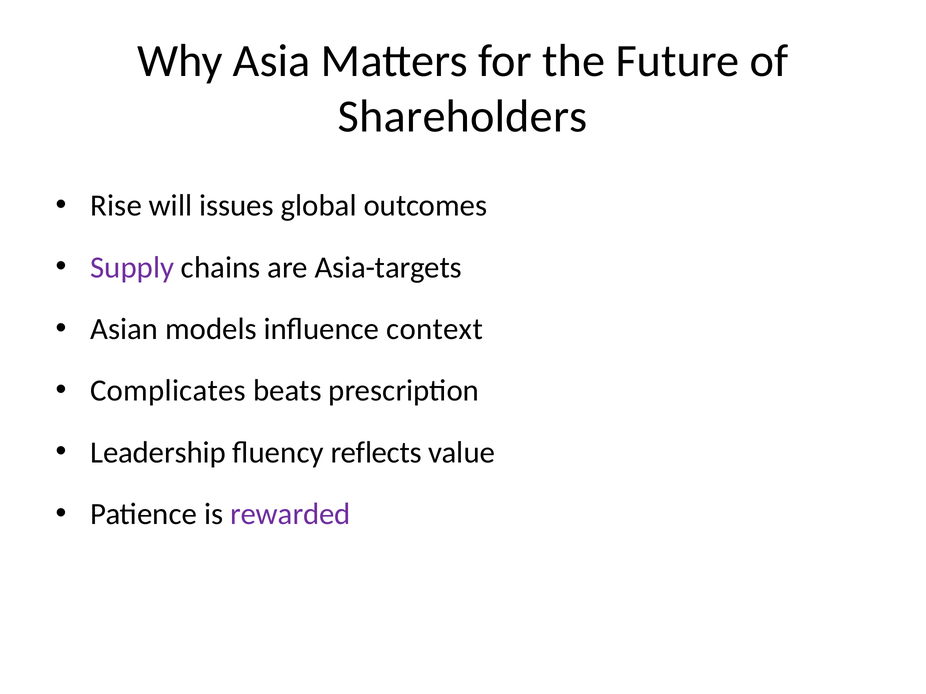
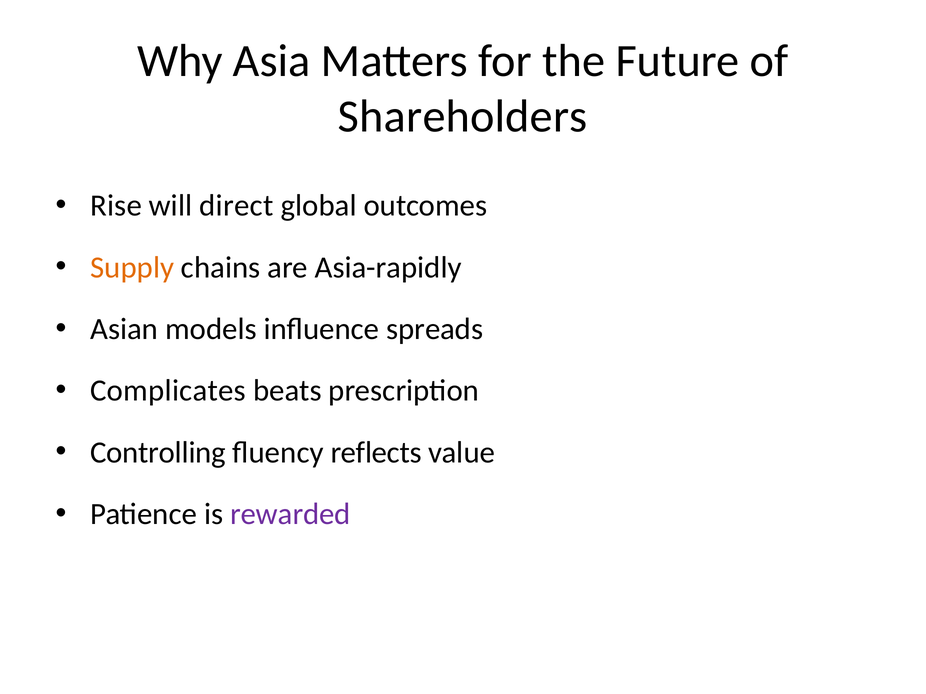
issues: issues -> direct (236, 206)
Supply colour: purple -> orange (132, 268)
Asia-targets: Asia-targets -> Asia-rapidly (388, 268)
context: context -> spreads (435, 329)
Leadership: Leadership -> Controlling (158, 453)
